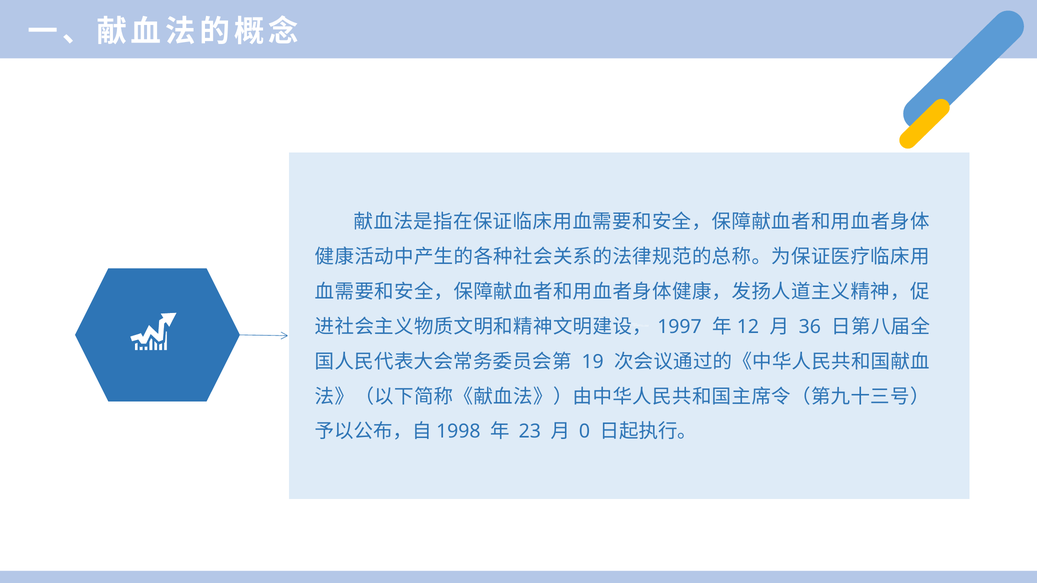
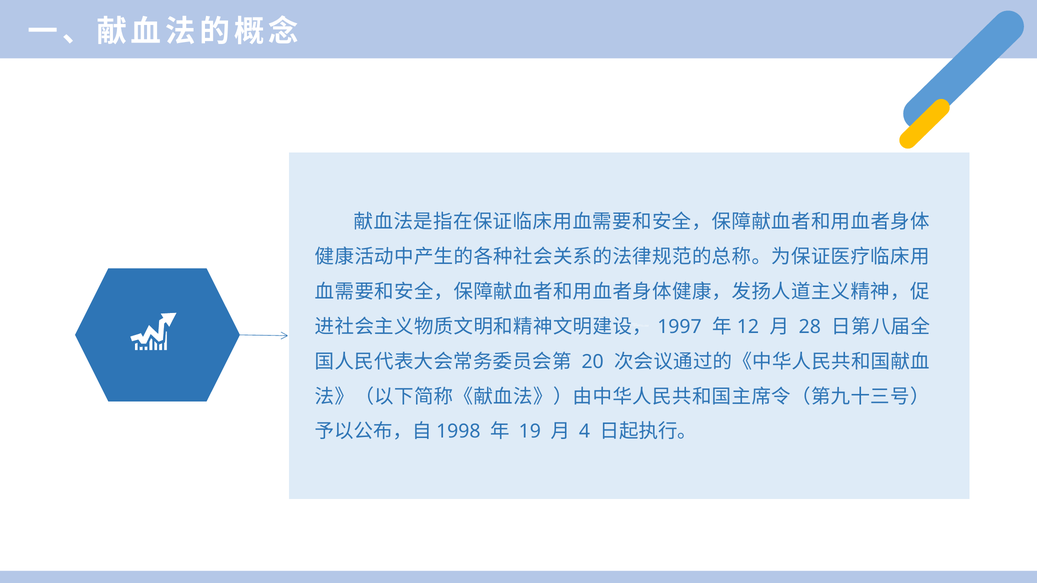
36: 36 -> 28 (810, 327)
19: 19 -> 20 (593, 362)
23: 23 -> 19 (530, 432)
0: 0 -> 4 (585, 432)
